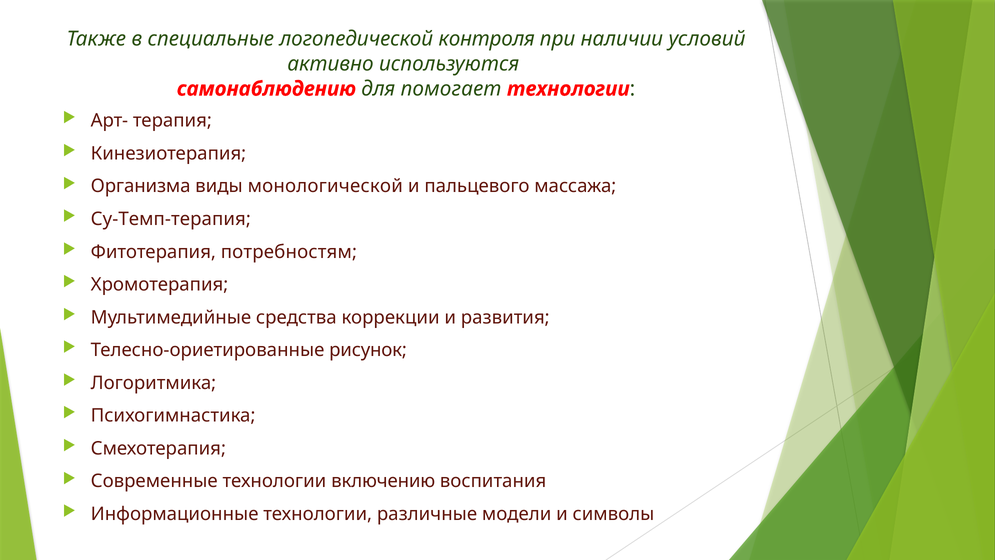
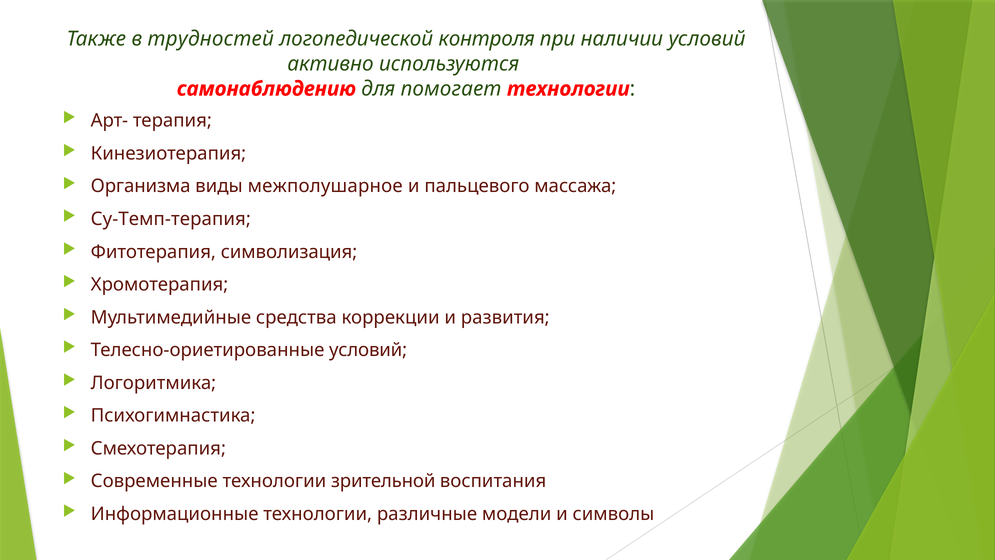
специальные: специальные -> трудностей (211, 39)
монологической: монологической -> межполушарное (325, 186)
потребностям: потребностям -> символизация (289, 252)
Телесно-ориетированные рисунок: рисунок -> условий (368, 350)
включению: включению -> зрительной (383, 481)
